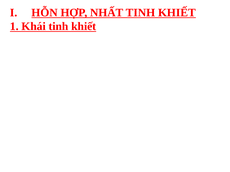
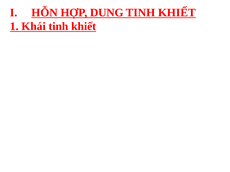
NHẤT: NHẤT -> DUNG (107, 13)
